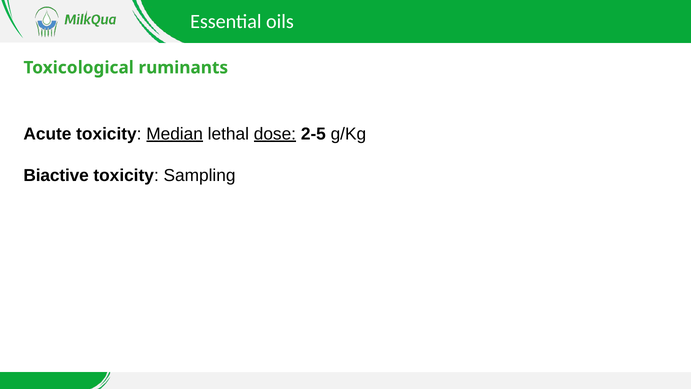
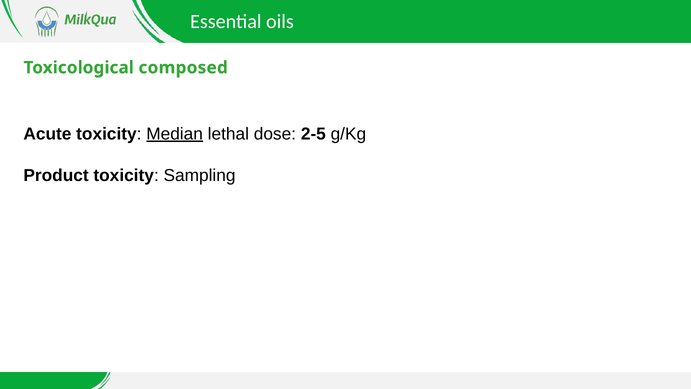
ruminants: ruminants -> composed (183, 68)
dose underline: present -> none (275, 134)
Biactive: Biactive -> Product (56, 175)
